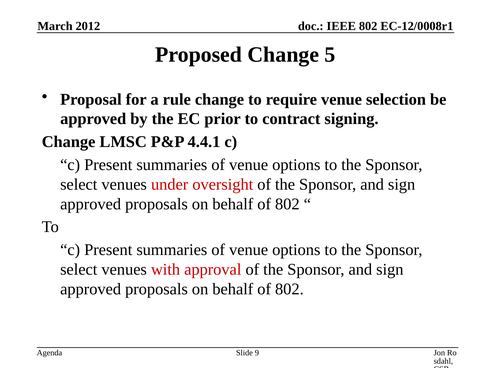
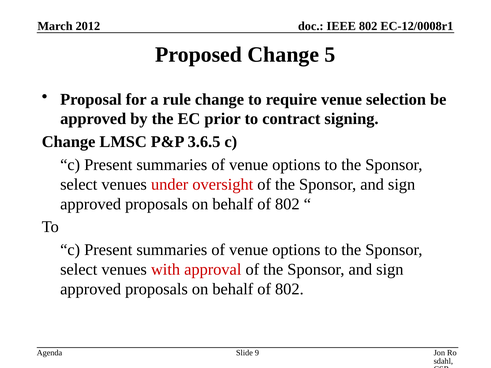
4.4.1: 4.4.1 -> 3.6.5 (204, 142)
